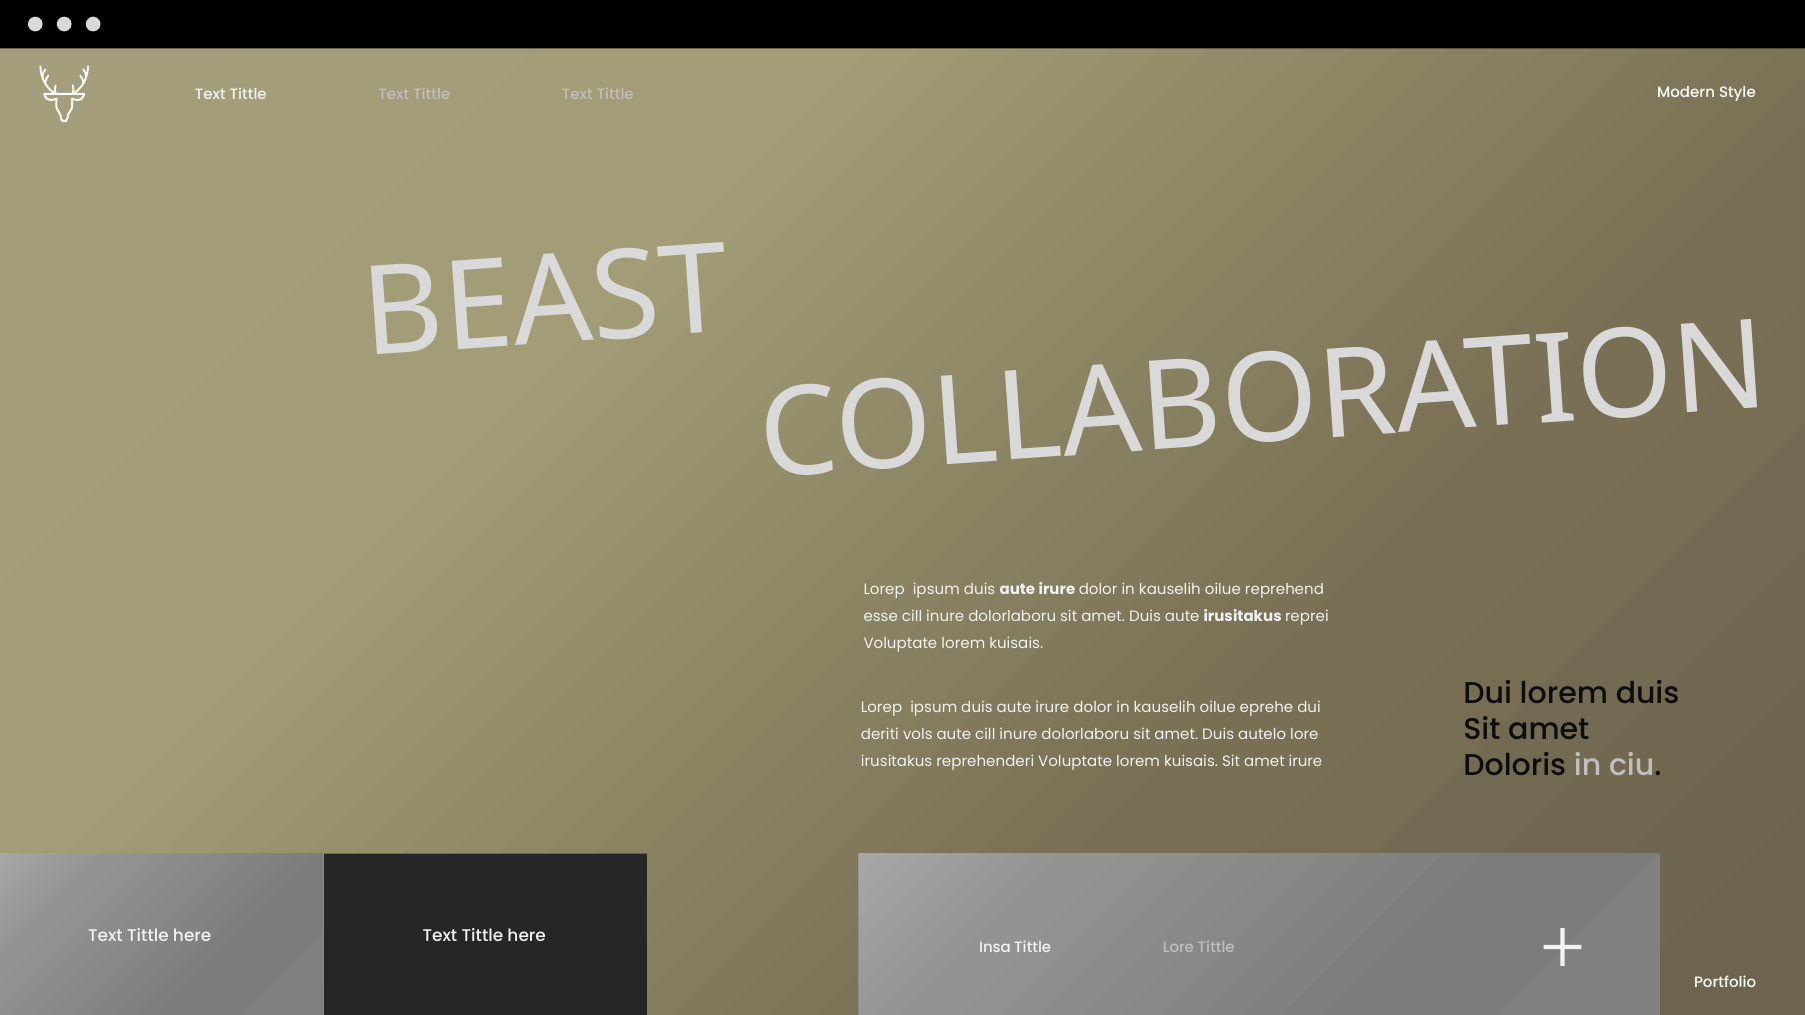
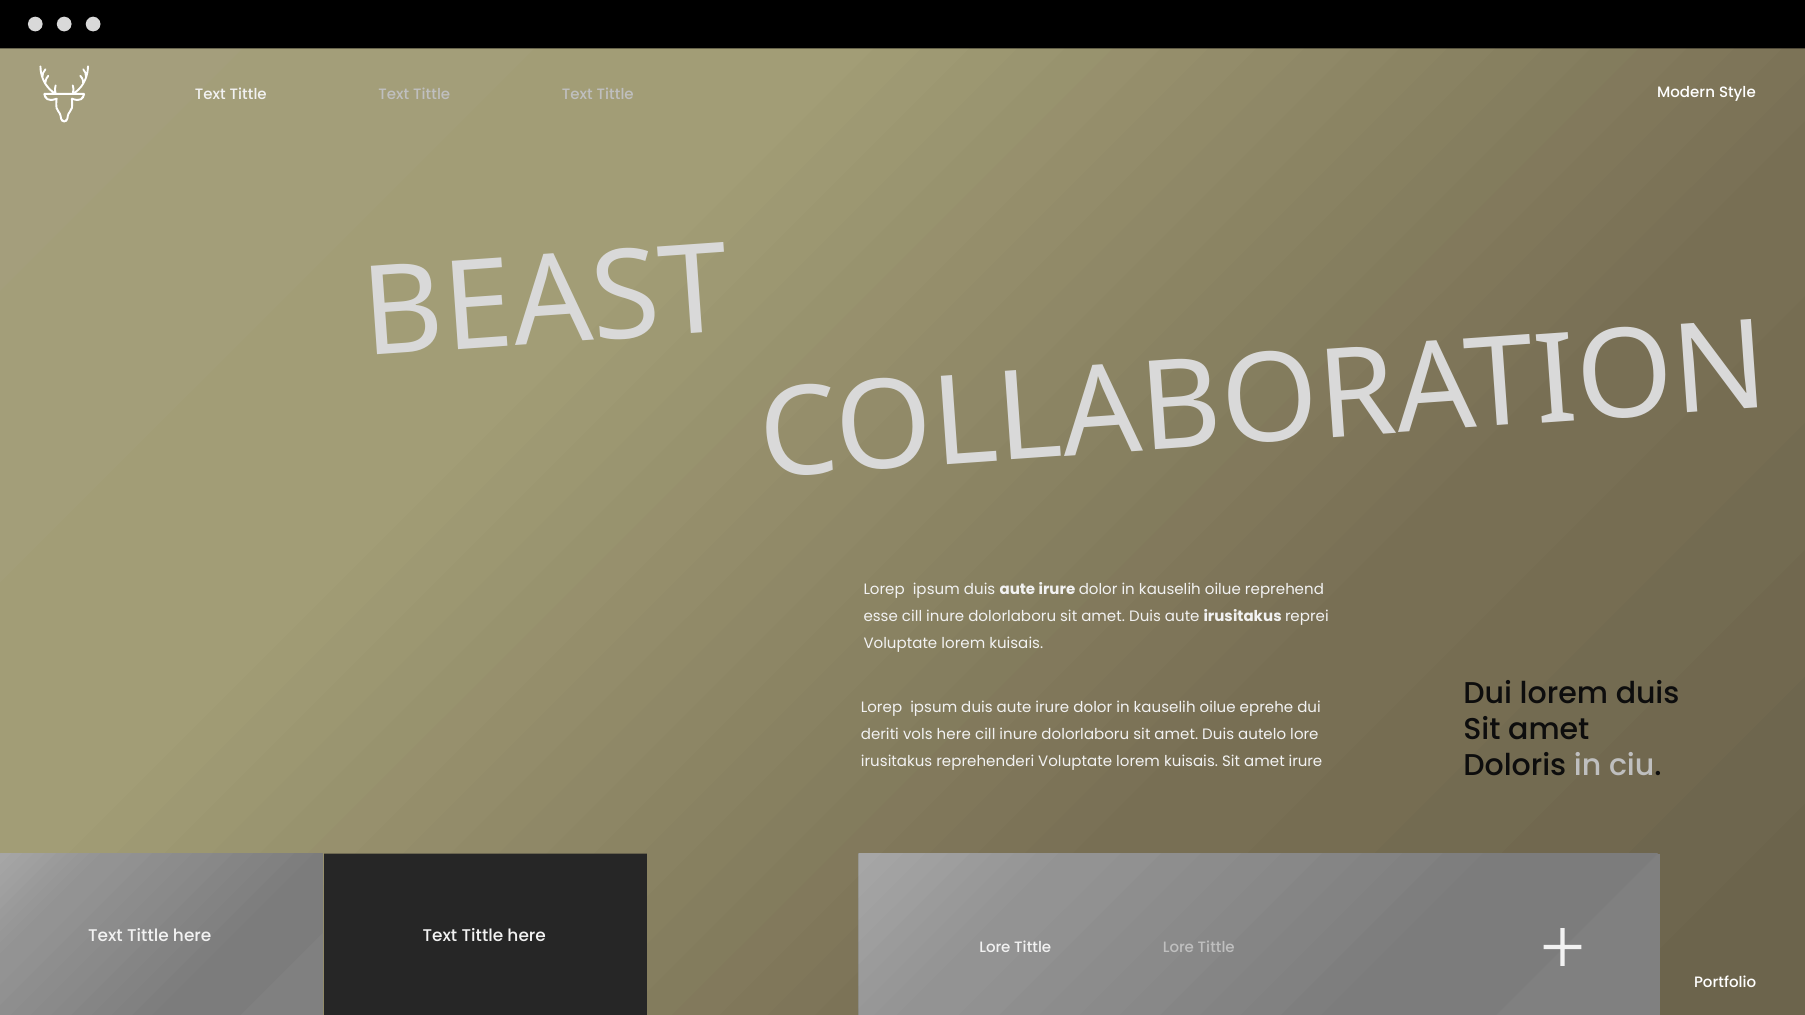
vols aute: aute -> here (954, 734)
Insa: Insa -> Lore (995, 948)
